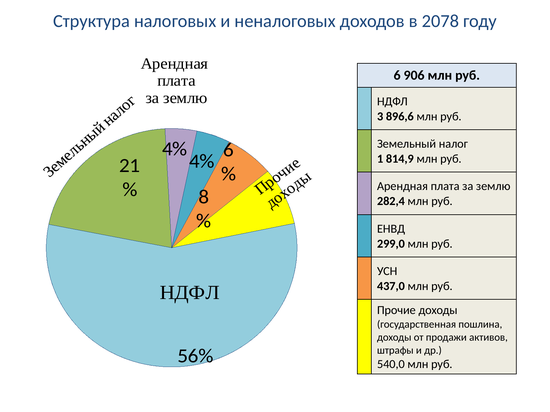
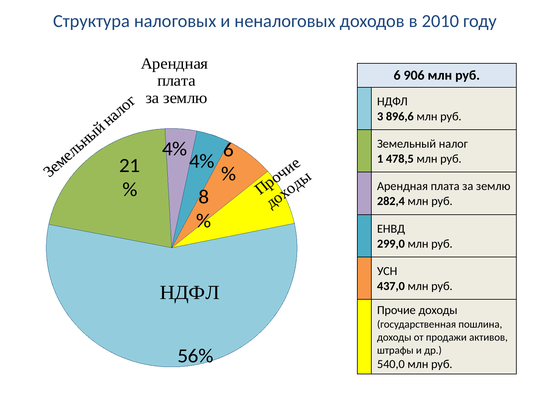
2078: 2078 -> 2010 (440, 21)
814,9: 814,9 -> 478,5 (400, 159)
